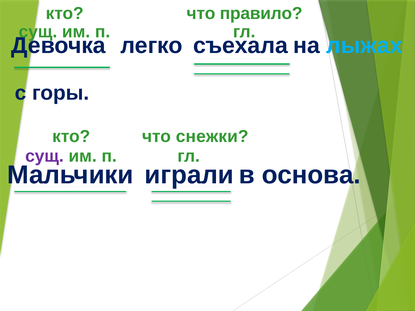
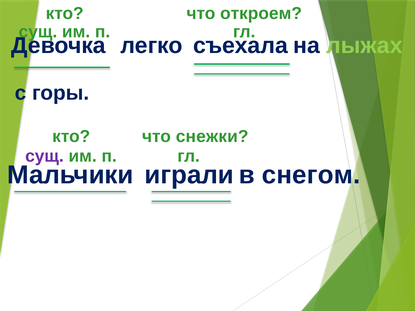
правило: правило -> откроем (261, 14)
лыжах colour: light blue -> light green (364, 46)
основа: основа -> снегом (311, 175)
